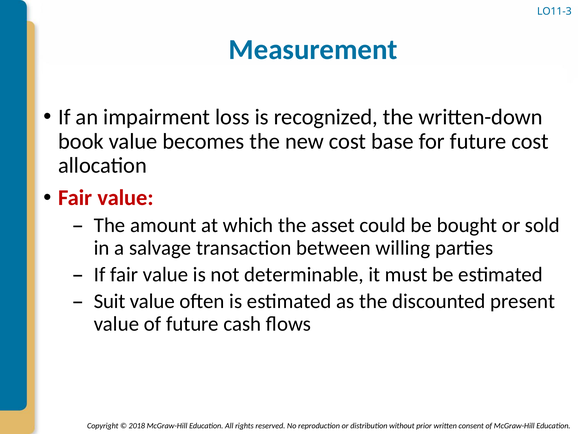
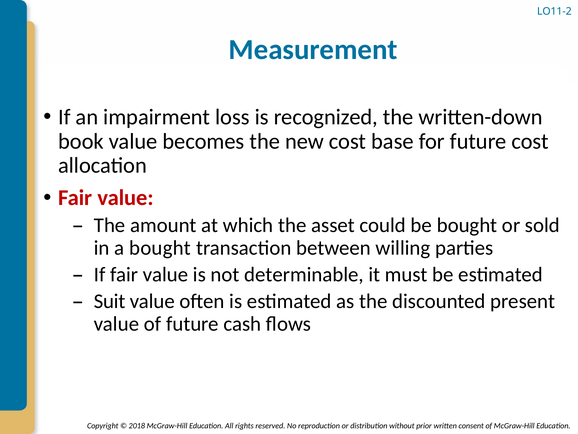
LO11-3: LO11-3 -> LO11-2 (554, 11)
a salvage: salvage -> bought (160, 248)
